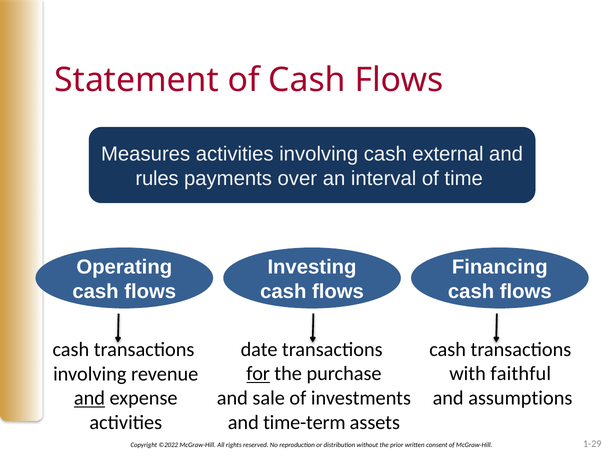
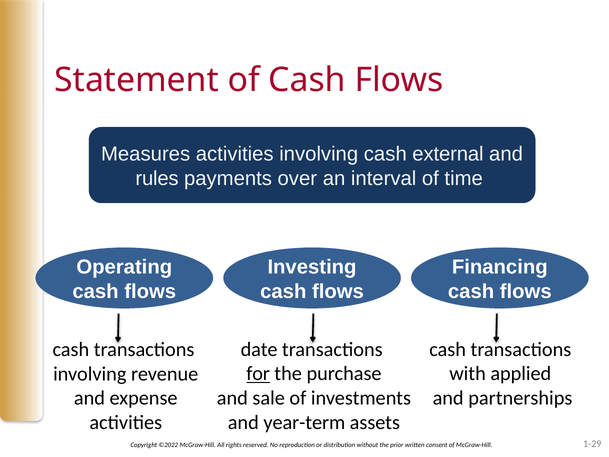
faithful: faithful -> applied (521, 374)
assumptions: assumptions -> partnerships (520, 398)
and underline: present -> none (89, 398)
time-term: time-term -> year-term (304, 422)
